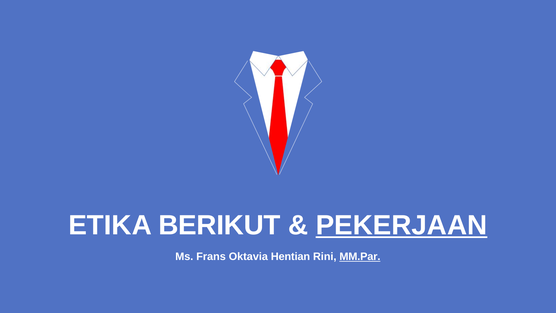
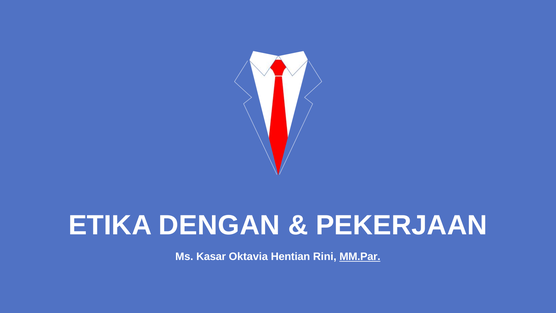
BERIKUT: BERIKUT -> DENGAN (219, 225)
PEKERJAAN underline: present -> none (401, 225)
Frans: Frans -> Kasar (211, 256)
